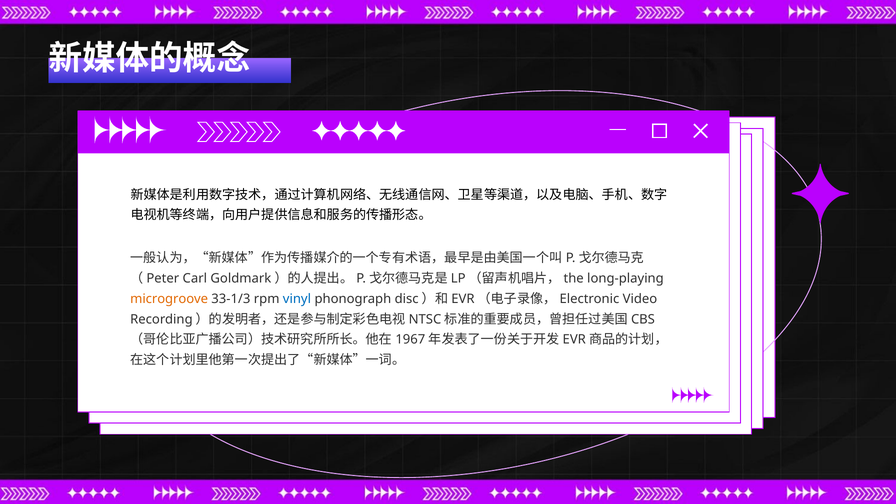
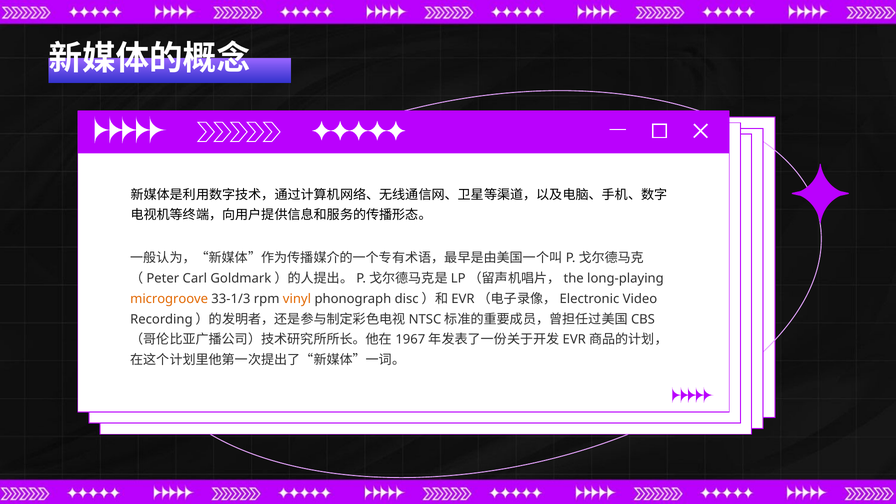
vinyl colour: blue -> orange (297, 299)
